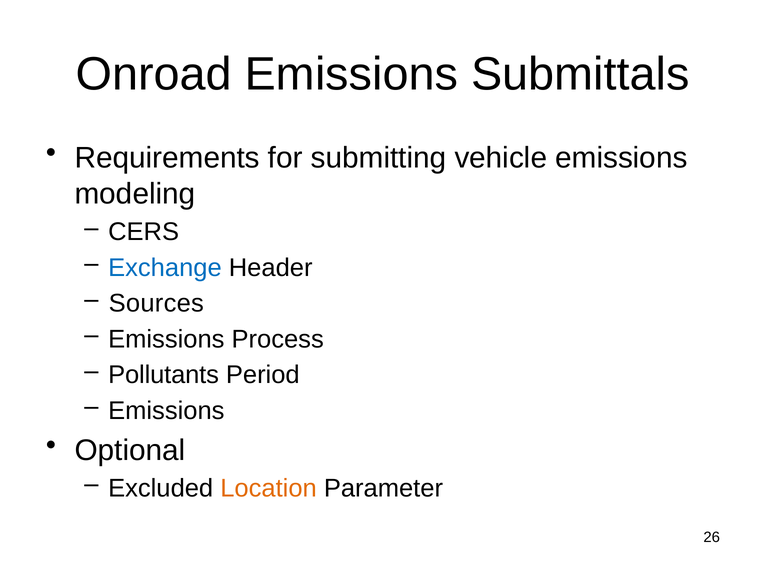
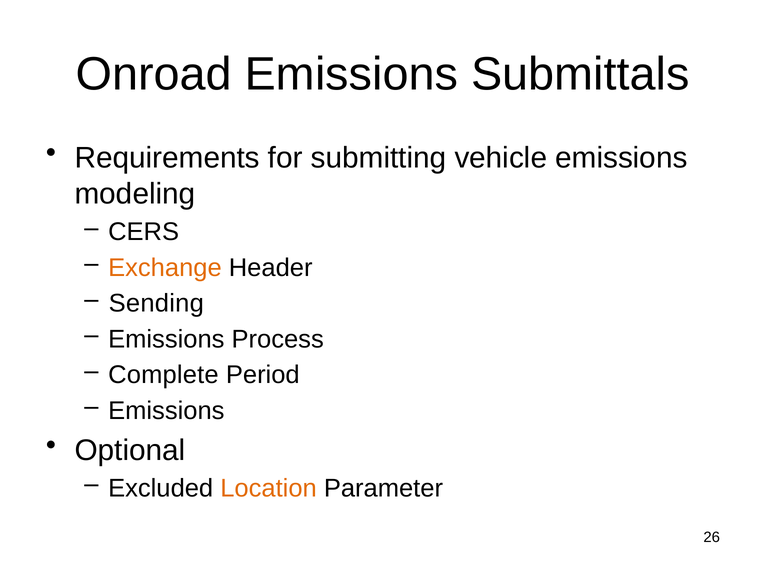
Exchange colour: blue -> orange (165, 267)
Sources: Sources -> Sending (156, 303)
Pollutants: Pollutants -> Complete (163, 375)
